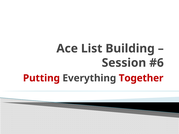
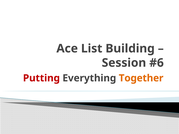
Together colour: red -> orange (141, 78)
